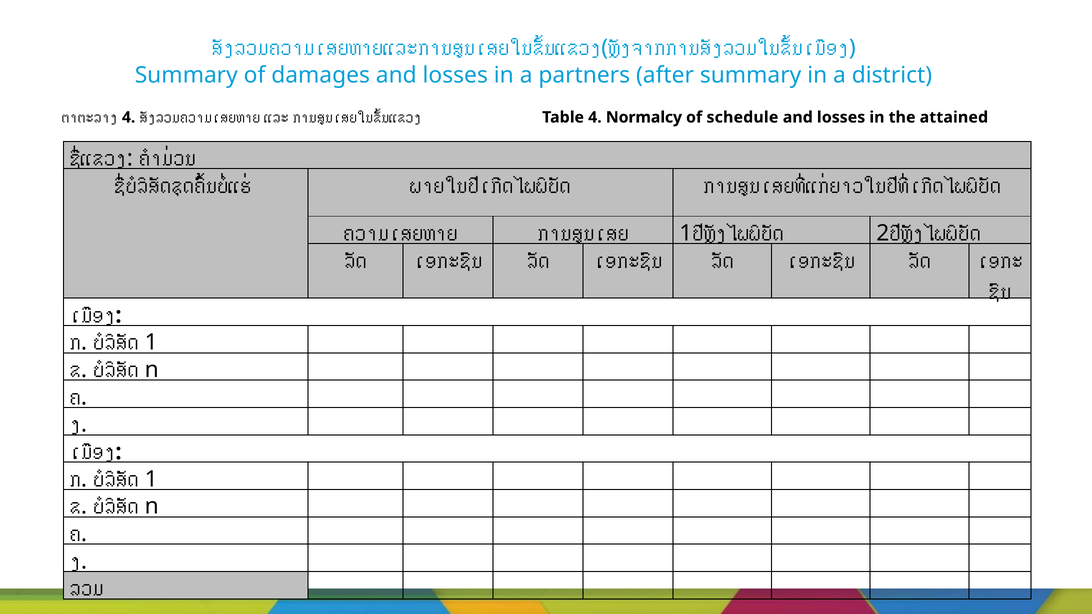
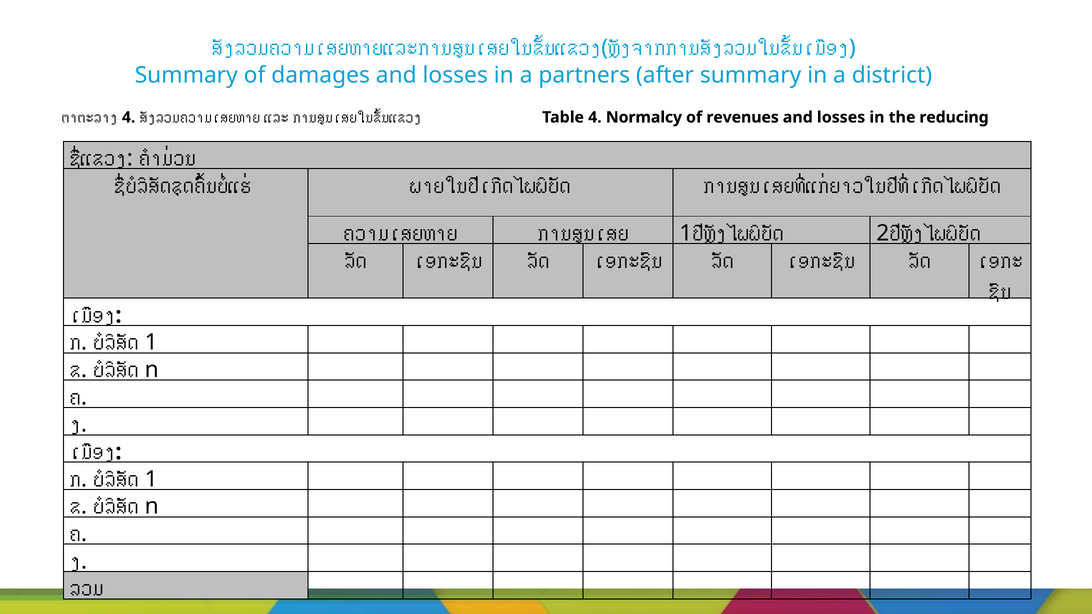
schedule: schedule -> revenues (743, 117)
attained: attained -> reducing (954, 117)
